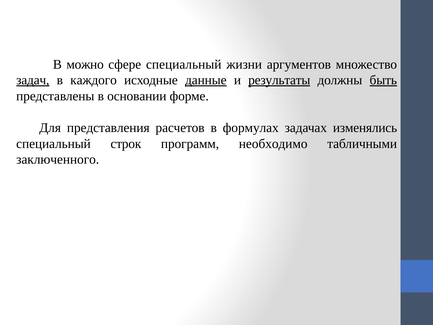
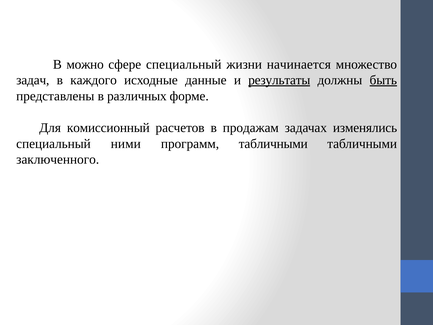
аргументов: аргументов -> начинается (299, 64)
задач underline: present -> none (33, 80)
данные underline: present -> none (206, 80)
основании: основании -> различных (137, 96)
представления: представления -> комиссионный (108, 128)
формулах: формулах -> продажам (251, 128)
строк: строк -> ними (126, 144)
программ необходимо: необходимо -> табличными (273, 144)
